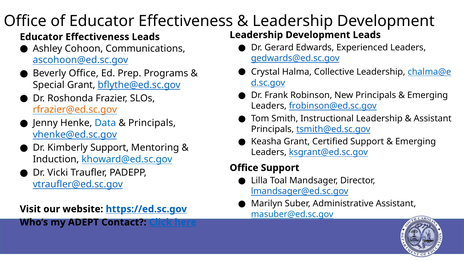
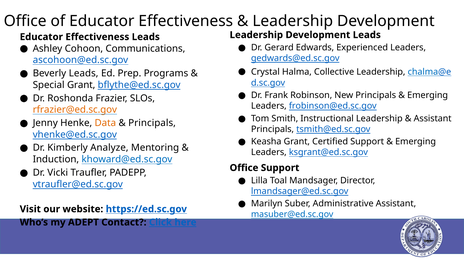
Beverly Office: Office -> Leads (84, 73)
Data colour: blue -> orange (105, 123)
Kimberly Support: Support -> Analyze (109, 148)
